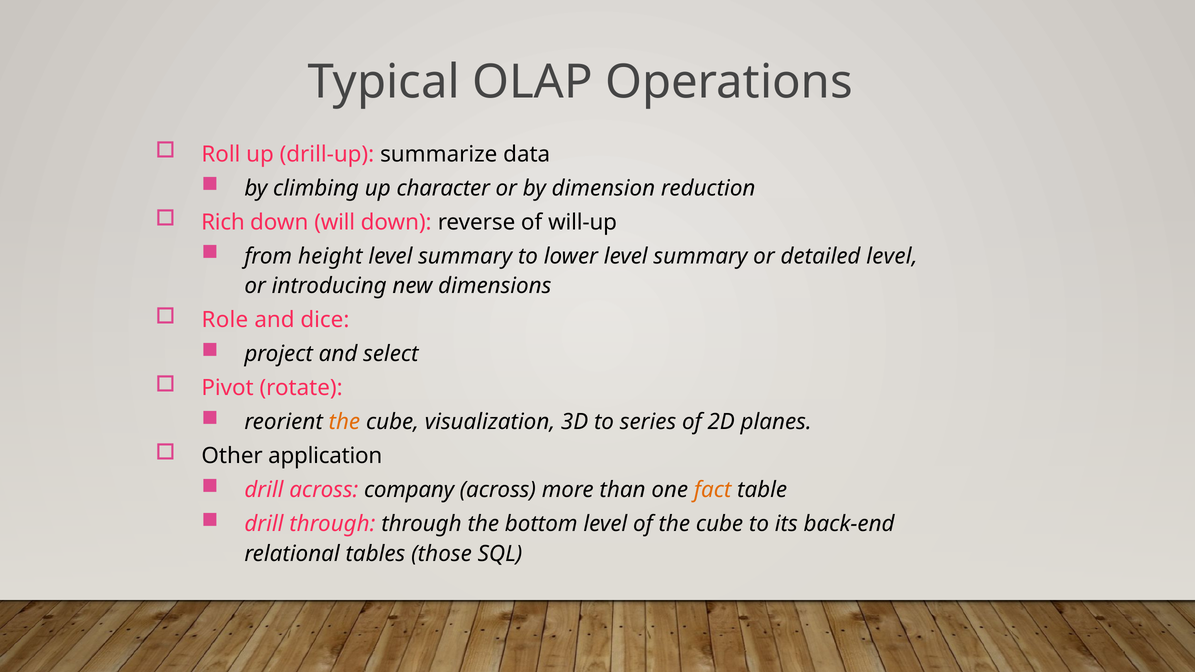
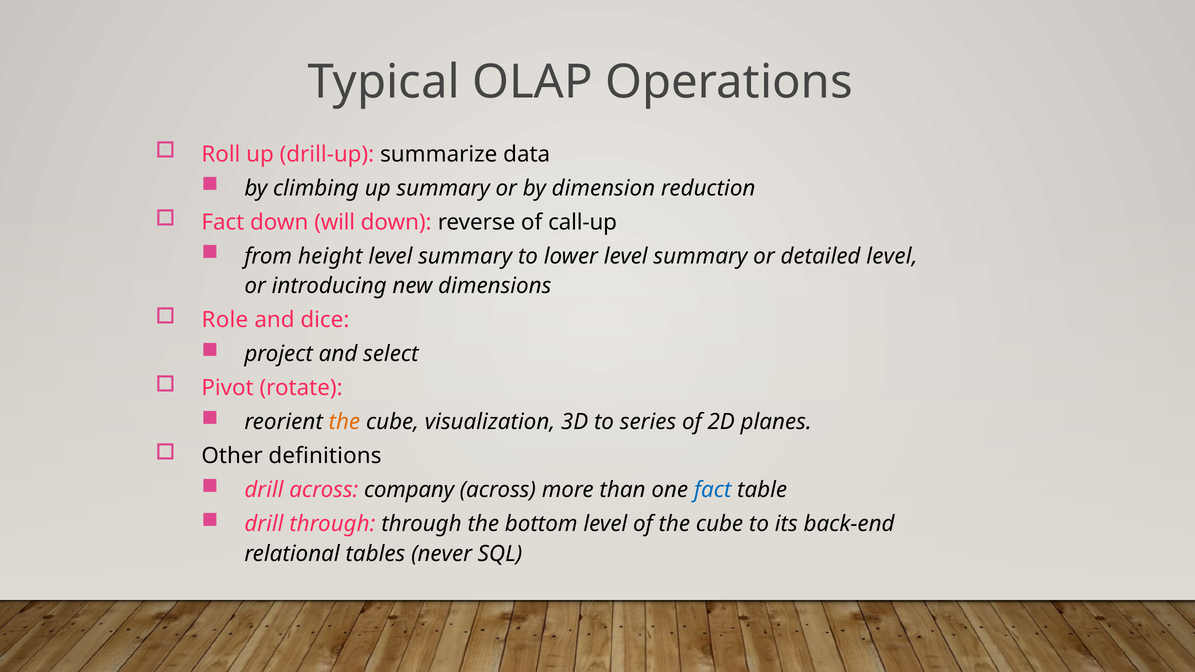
up character: character -> summary (443, 188)
Rich: Rich -> Fact (223, 222)
will-up: will-up -> call-up (583, 222)
application: application -> definitions (325, 456)
fact colour: orange -> blue (713, 490)
those: those -> never (442, 554)
